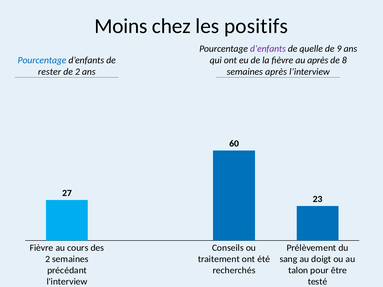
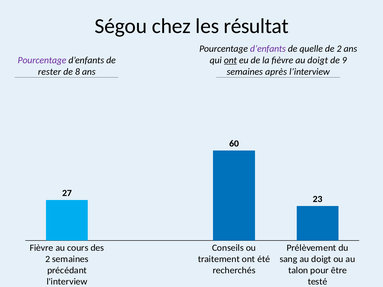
Moins: Moins -> Ségou (121, 26)
positifs: positifs -> résultat (256, 26)
de 9: 9 -> 2 (339, 49)
ont underline: none -> present (230, 60)
fièvre au après: après -> doigt (318, 60)
8: 8 -> 9 (344, 60)
Pourcentage colour: blue -> purple (42, 60)
de 2: 2 -> 8 (77, 72)
